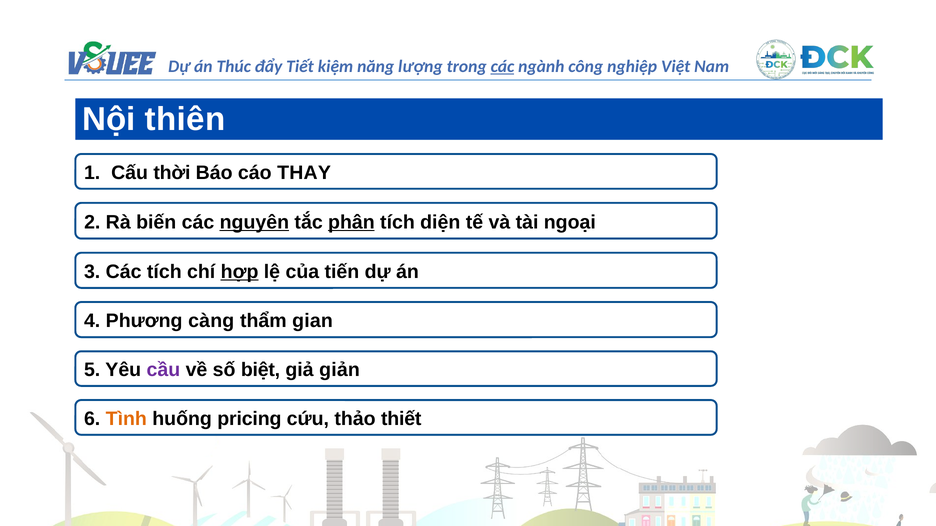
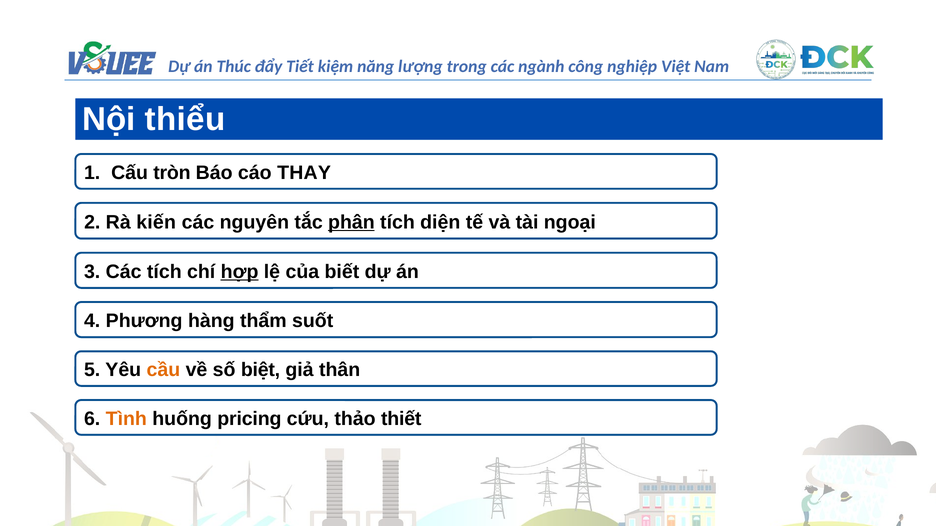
các underline: present -> none (502, 66)
thiên: thiên -> thiểu (185, 120)
thời: thời -> tròn (172, 173)
biến: biến -> kiến (156, 222)
nguyên underline: present -> none (254, 222)
tiến: tiến -> biết (342, 272)
càng: càng -> hàng (211, 321)
gian: gian -> suốt (313, 321)
cầu colour: purple -> orange (163, 370)
giản: giản -> thân (340, 370)
